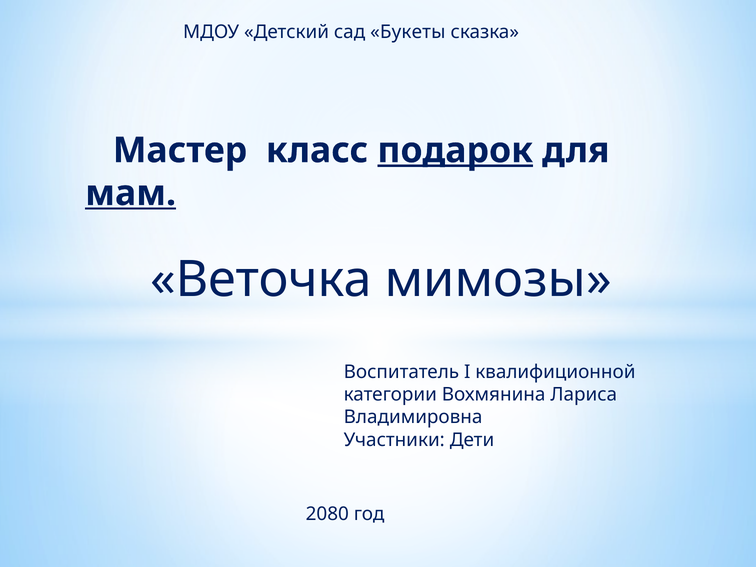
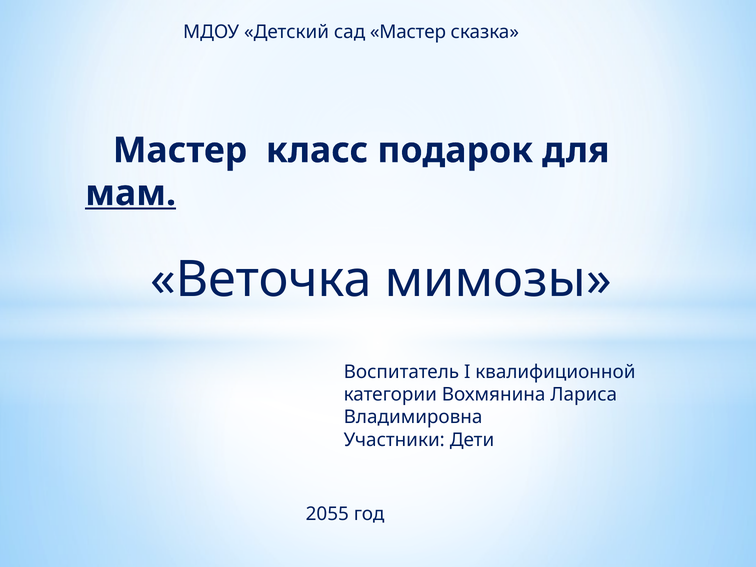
сад Букеты: Букеты -> Мастер (408, 32)
подарок underline: present -> none (455, 150)
2080: 2080 -> 2055 (327, 514)
